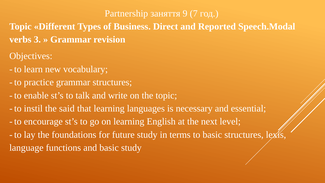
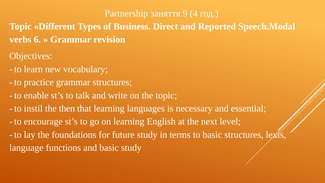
7: 7 -> 4 (194, 13)
3: 3 -> 6 (37, 40)
said: said -> then (67, 108)
